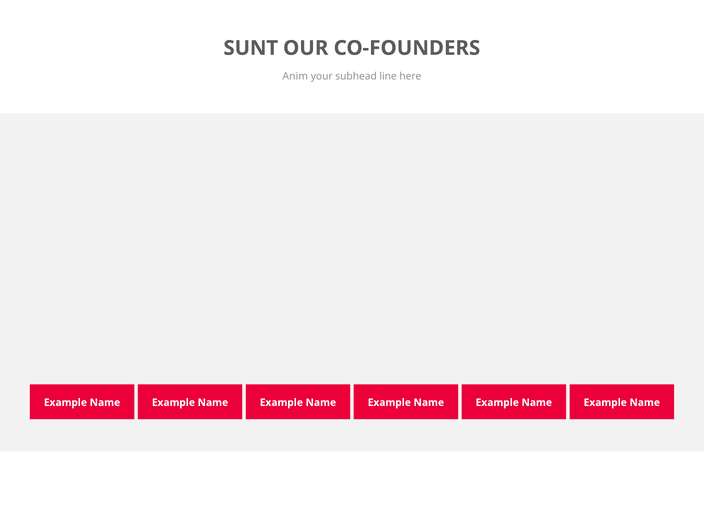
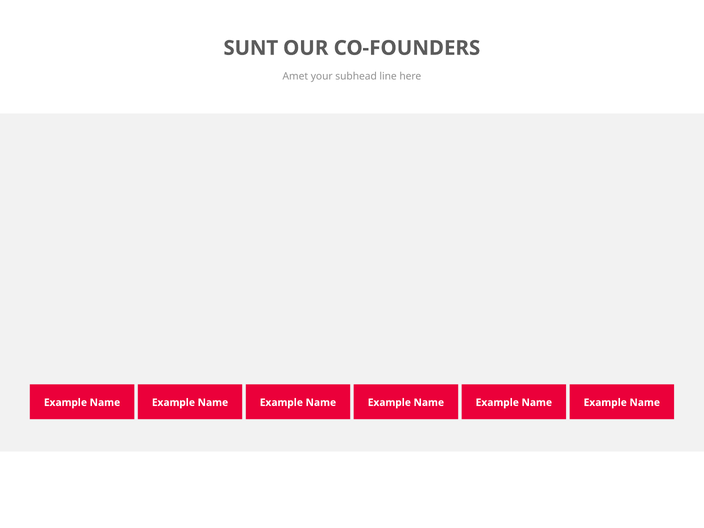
Anim: Anim -> Amet (295, 76)
